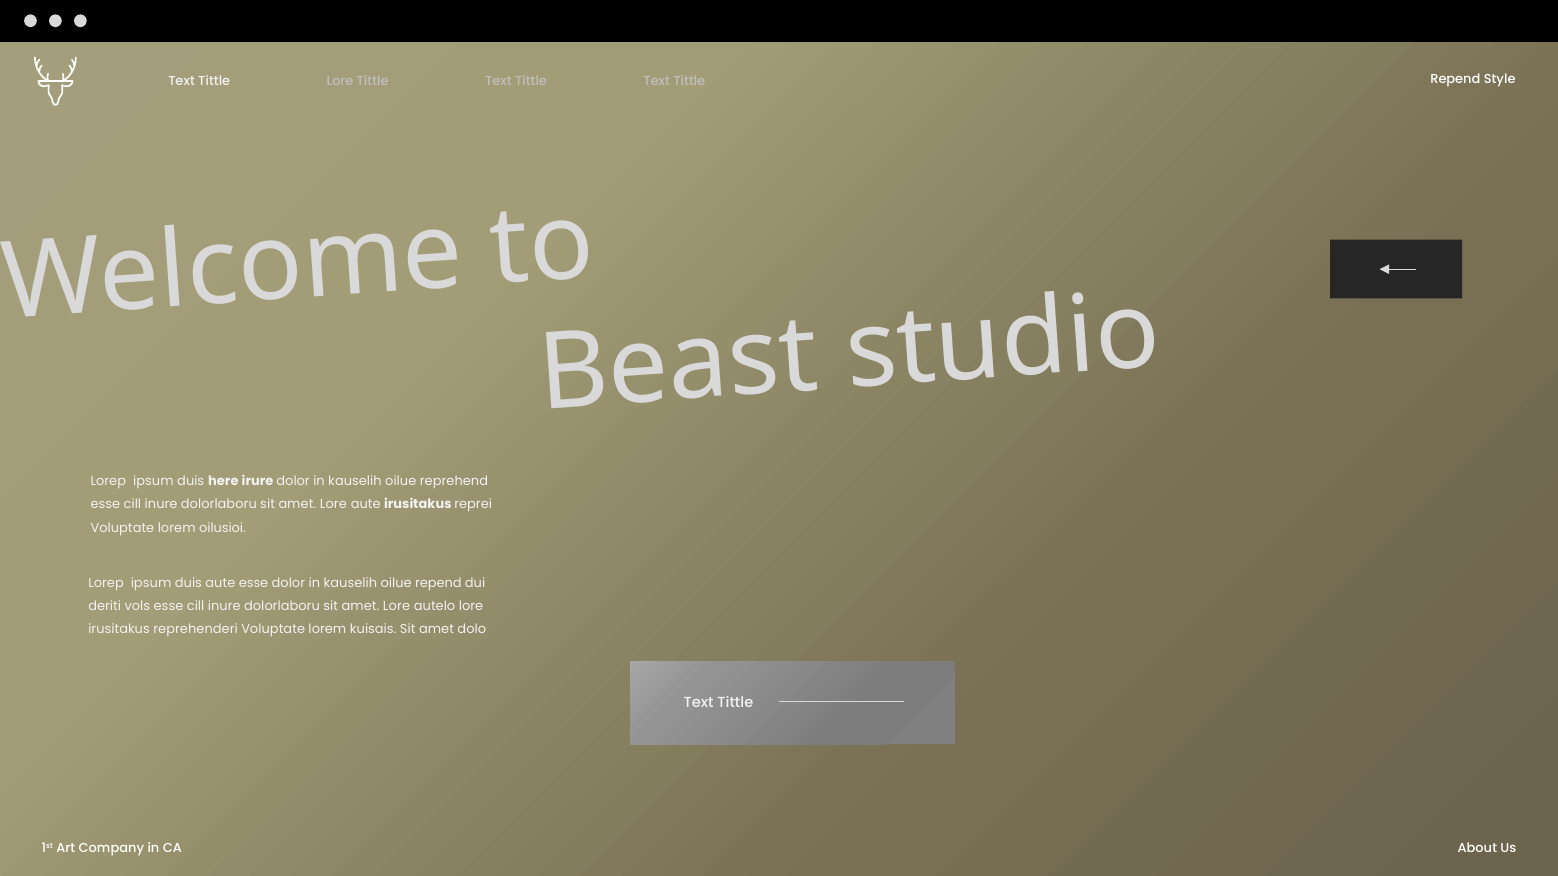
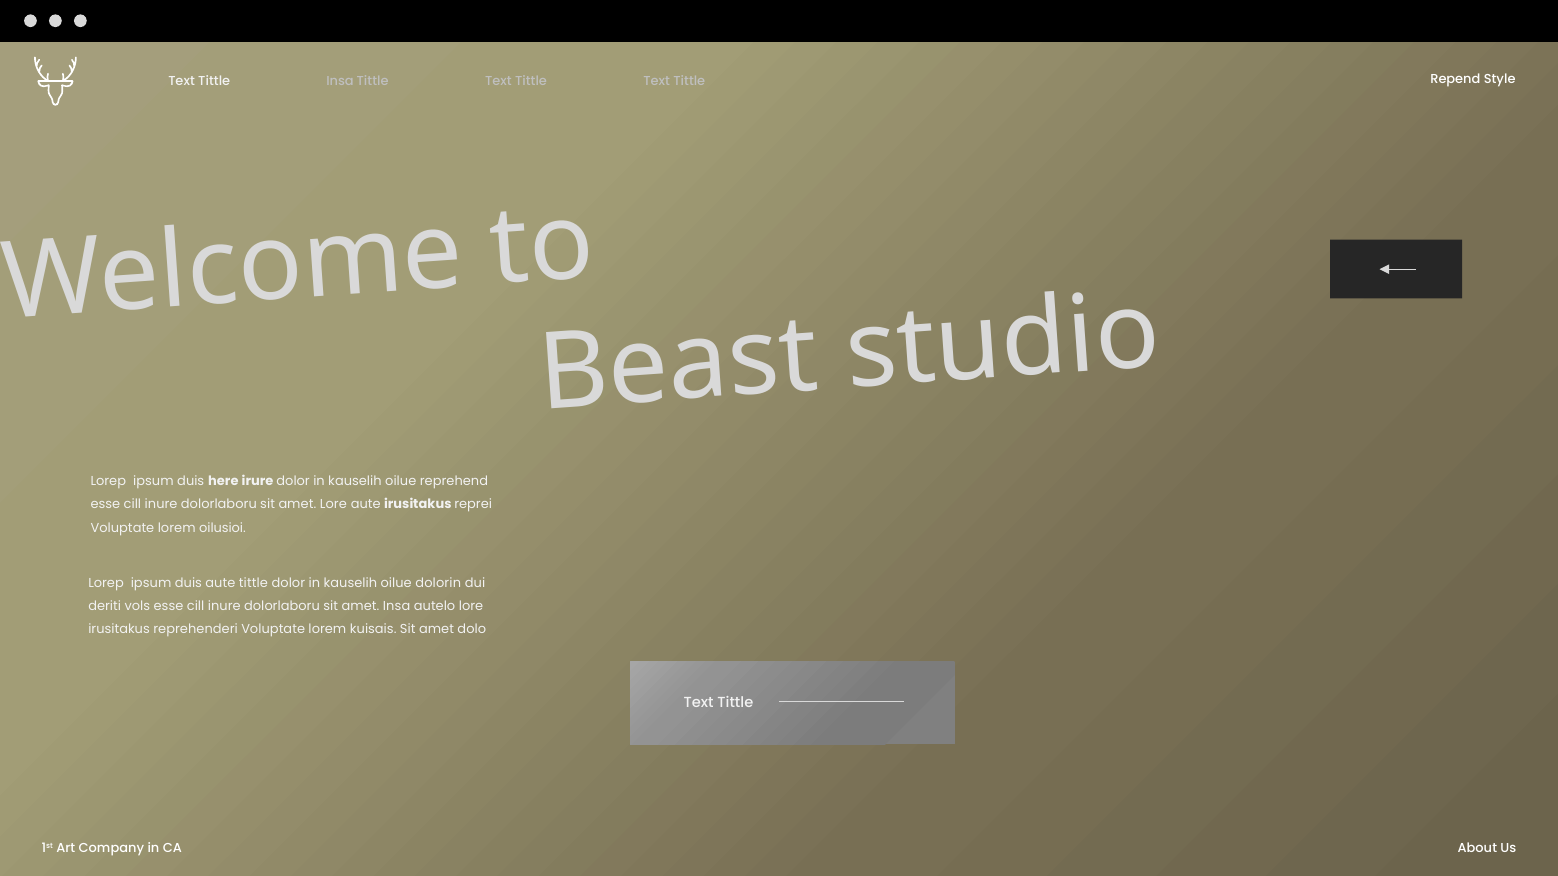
Tittle Lore: Lore -> Insa (340, 82)
aute esse: esse -> tittle (253, 583)
oilue repend: repend -> dolorin (438, 583)
Lore: Lore -> Insa (397, 606)
